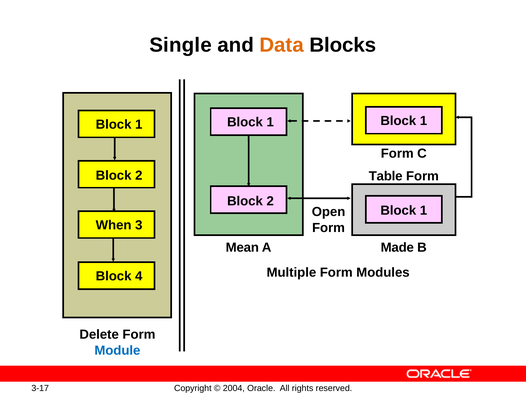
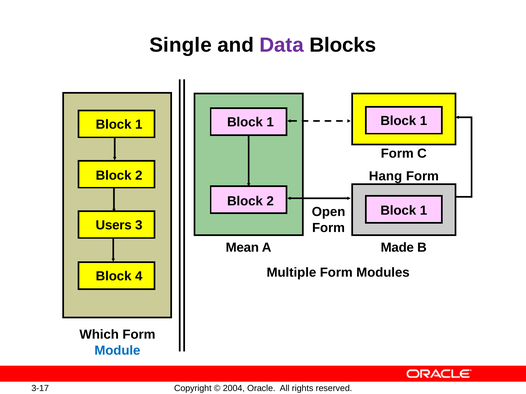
Data colour: orange -> purple (282, 45)
Table: Table -> Hang (386, 176)
When: When -> Users (114, 225)
Delete: Delete -> Which (99, 335)
